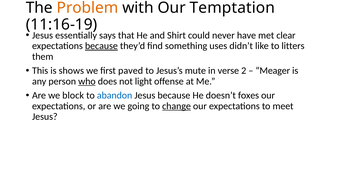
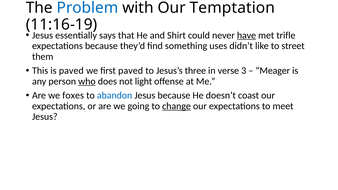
Problem colour: orange -> blue (87, 8)
have underline: none -> present (246, 35)
clear: clear -> trifle (286, 35)
because underline: present -> none (101, 46)
litters: litters -> street (293, 46)
is shows: shows -> paved (71, 71)
mute: mute -> three (195, 71)
2: 2 -> 3 (244, 71)
block: block -> foxes (73, 95)
foxes: foxes -> coast (249, 95)
